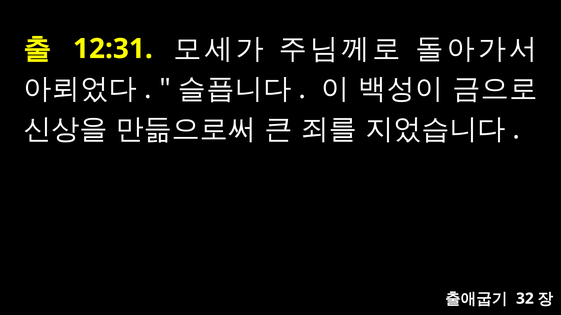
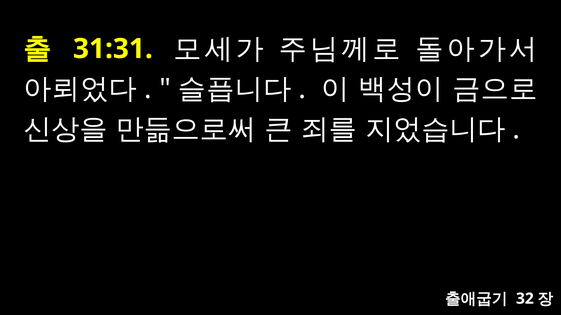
12:31: 12:31 -> 31:31 (113, 49)
